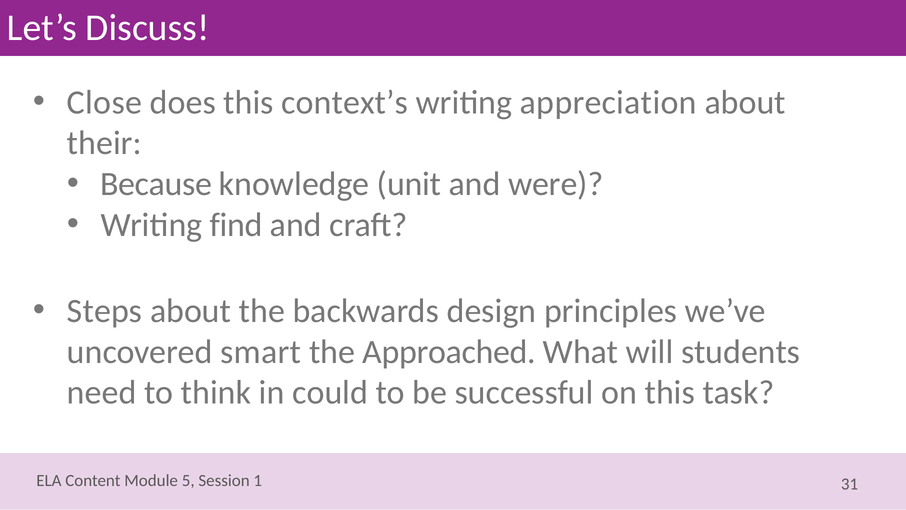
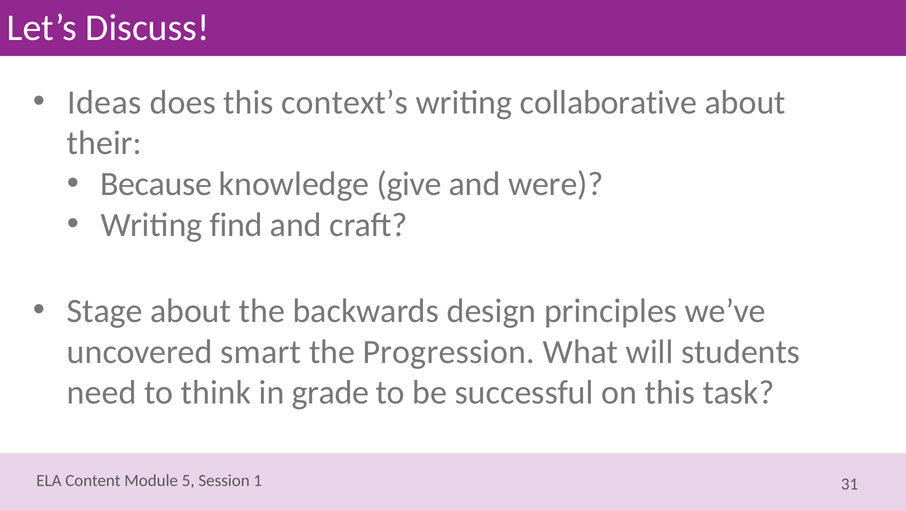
Close: Close -> Ideas (104, 102)
appreciation: appreciation -> collaborative (608, 102)
unit: unit -> give (409, 184)
Steps: Steps -> Stage (105, 311)
Approached: Approached -> Progression (449, 352)
could: could -> grade (330, 392)
